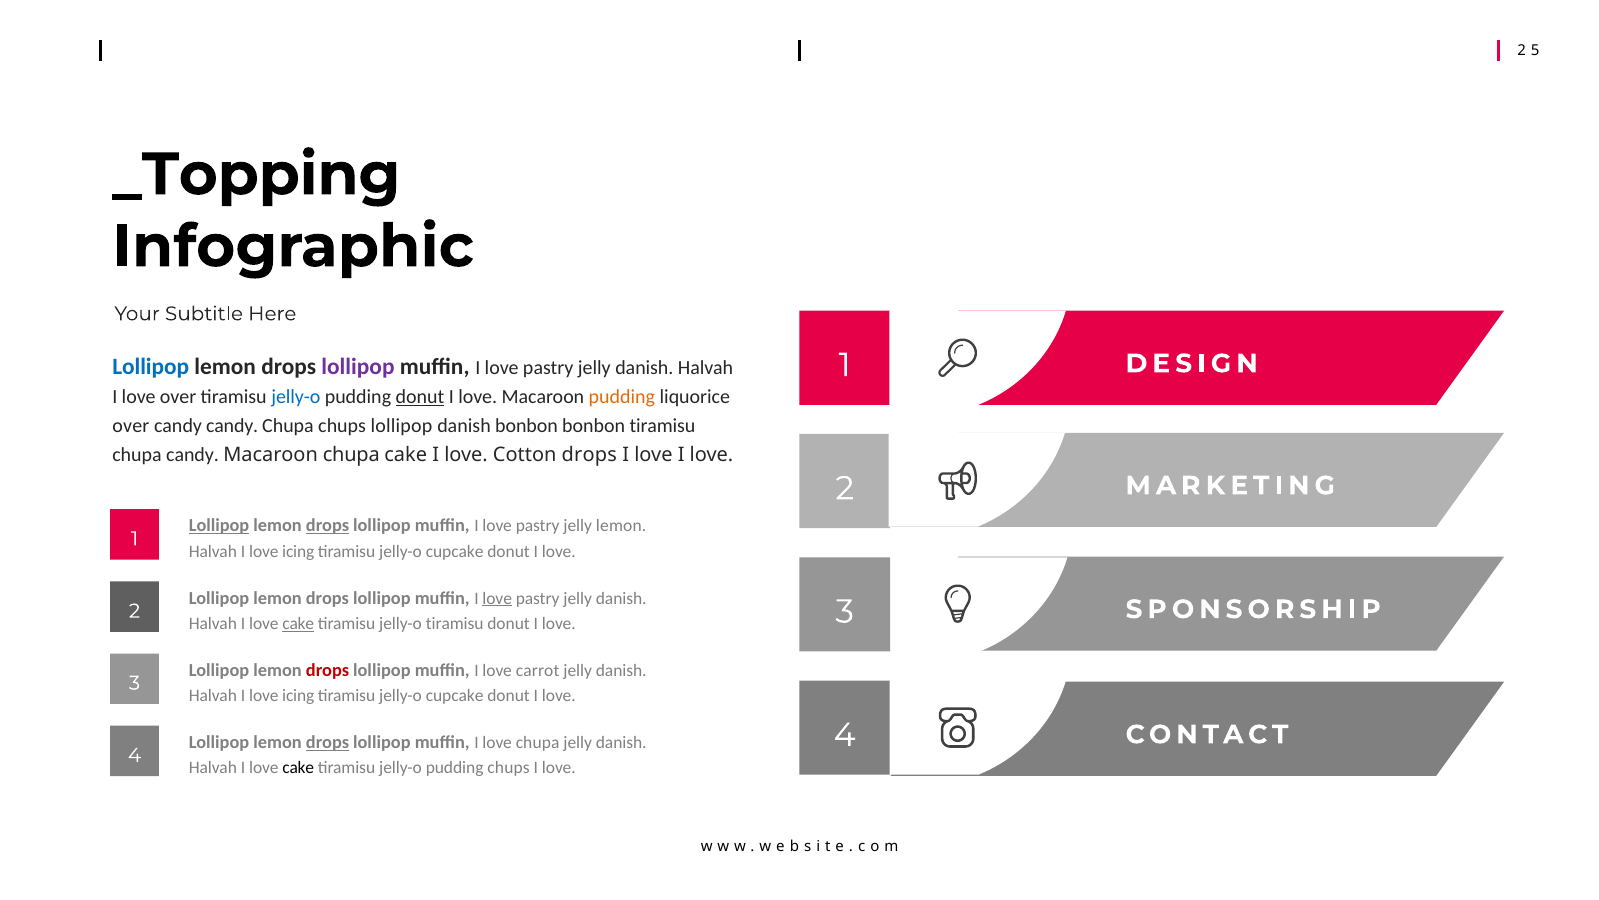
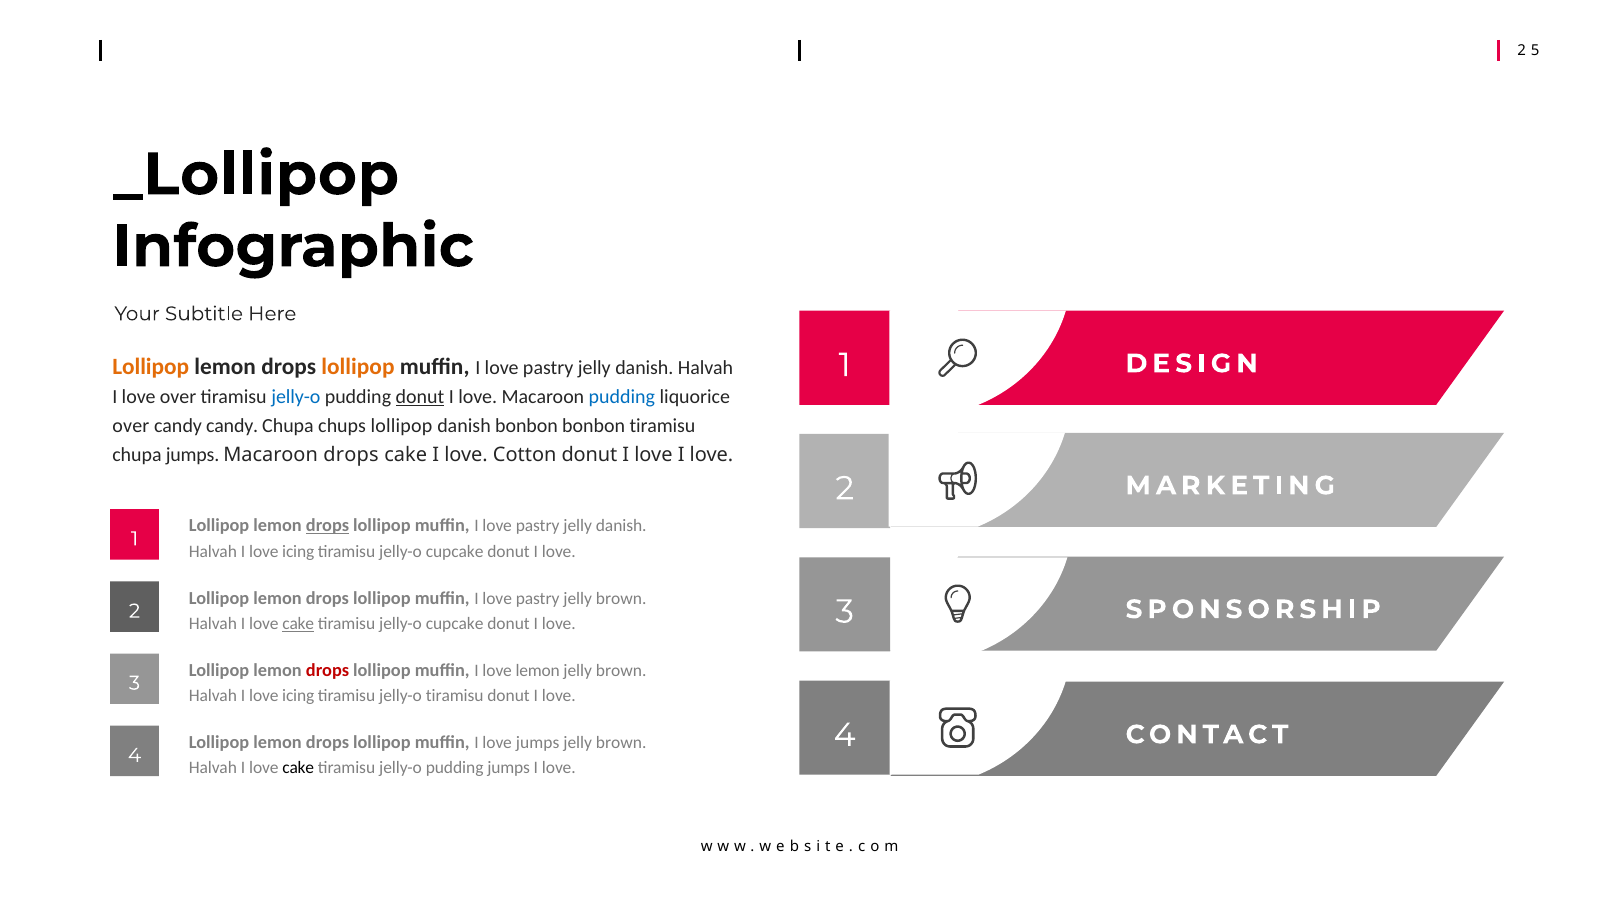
_Topping: _Topping -> _Lollipop (256, 175)
Lollipop colour: blue -> orange (151, 366)
lollipop colour: purple -> orange (358, 366)
pudding colour: orange -> blue (622, 397)
chupa candy: candy -> jumps (193, 454)
Macaroon chupa: chupa -> drops (351, 454)
Cotton drops: drops -> donut (589, 454)
Lollipop underline: present -> none (219, 525)
lemon: lemon -> danish (621, 526)
love underline: present -> none (497, 598)
danish: danish -> brown (621, 598)
tiramisu: tiramisu -> cupcake (455, 623)
love carrot: carrot -> lemon (538, 670)
danish: danish -> brown (621, 670)
cupcake: cupcake -> tiramisu (455, 695)
drops underline: present -> none (328, 742)
love chupa: chupa -> jumps (538, 742)
danish: danish -> brown (621, 742)
pudding chups: chups -> jumps (509, 767)
